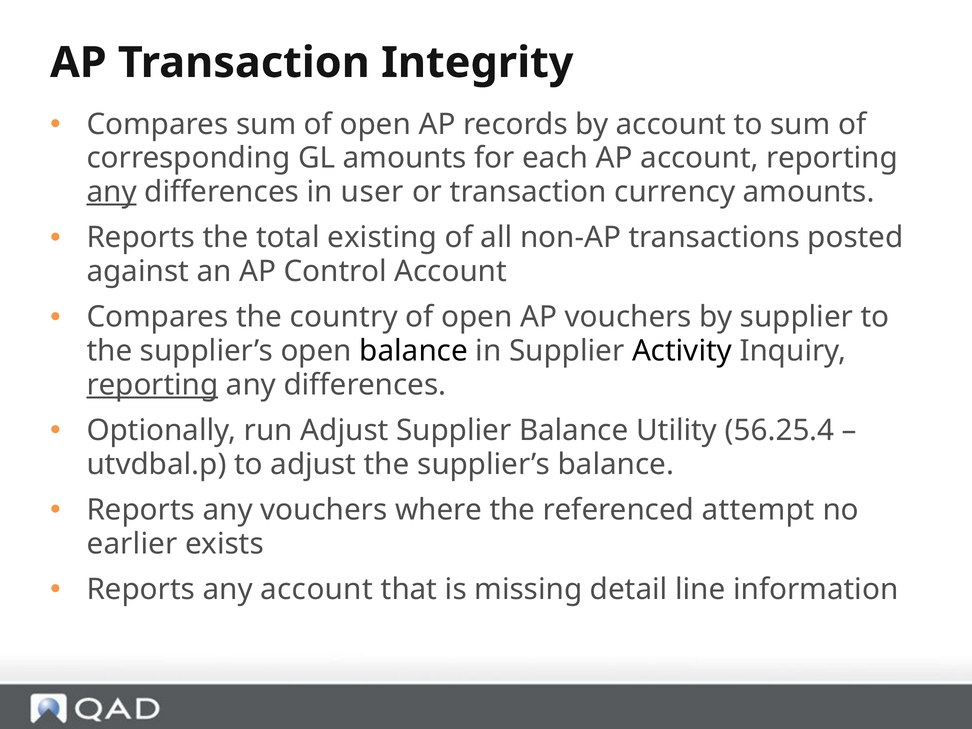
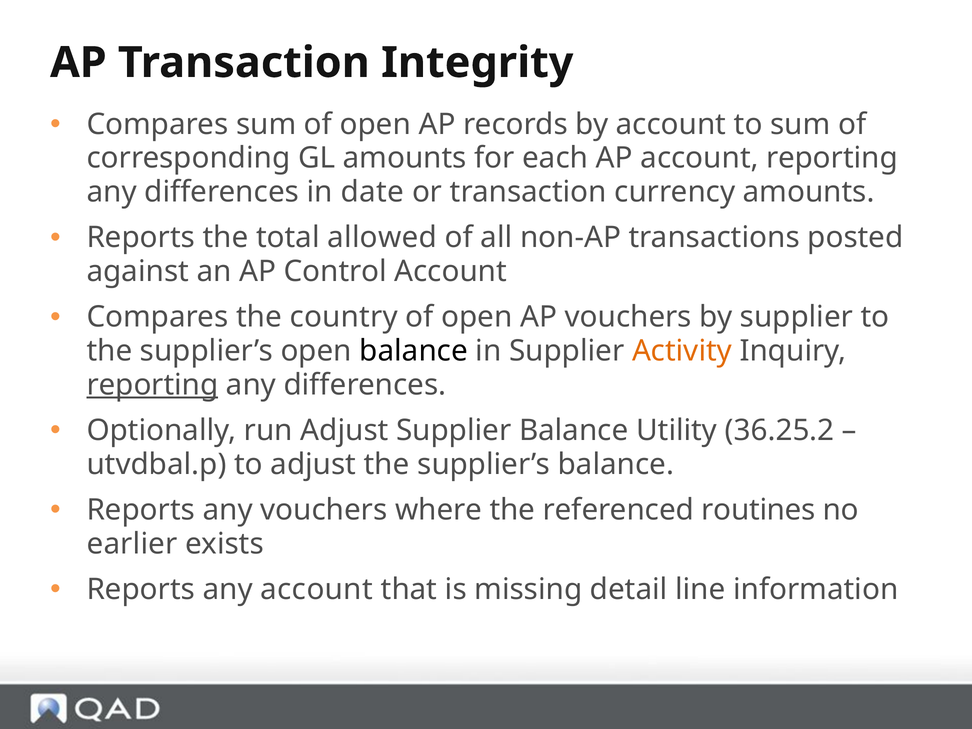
any underline: present -> none (112, 192)
user: user -> date (372, 192)
existing: existing -> allowed (382, 238)
Activity colour: black -> orange (682, 351)
56.25.4: 56.25.4 -> 36.25.2 (780, 430)
attempt: attempt -> routines (759, 510)
